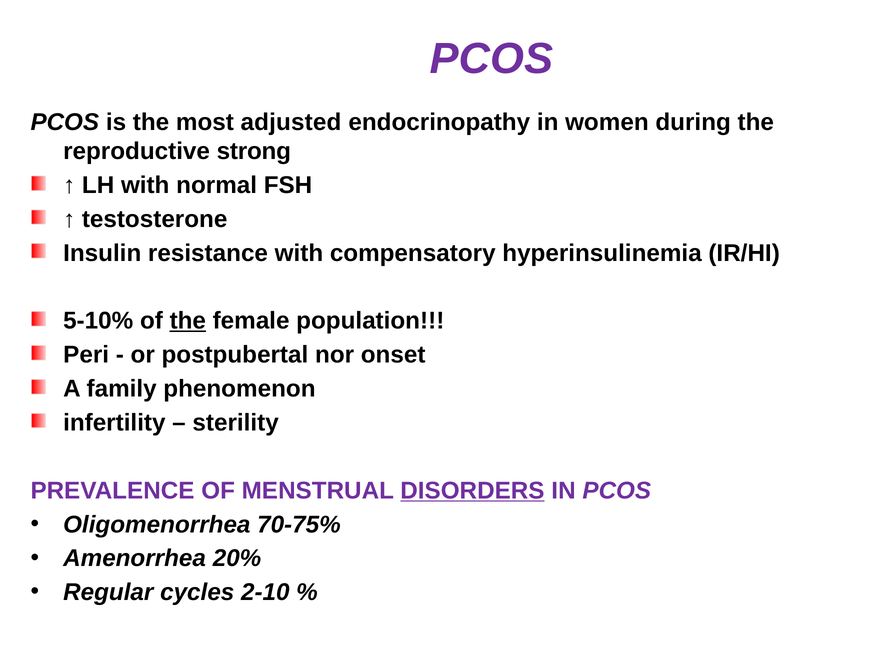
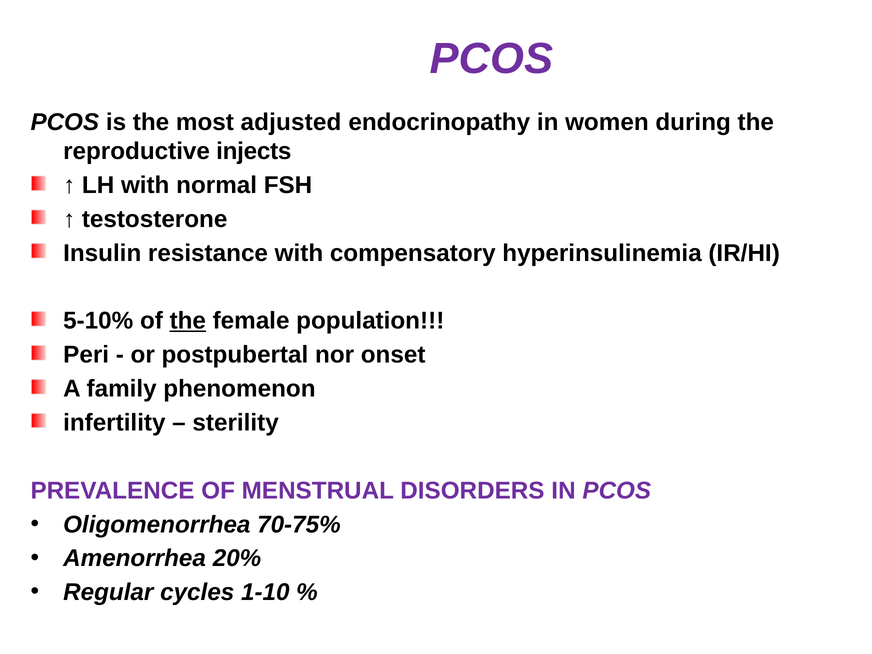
strong: strong -> injects (254, 151)
DISORDERS underline: present -> none (472, 491)
2-10: 2-10 -> 1-10 (265, 592)
